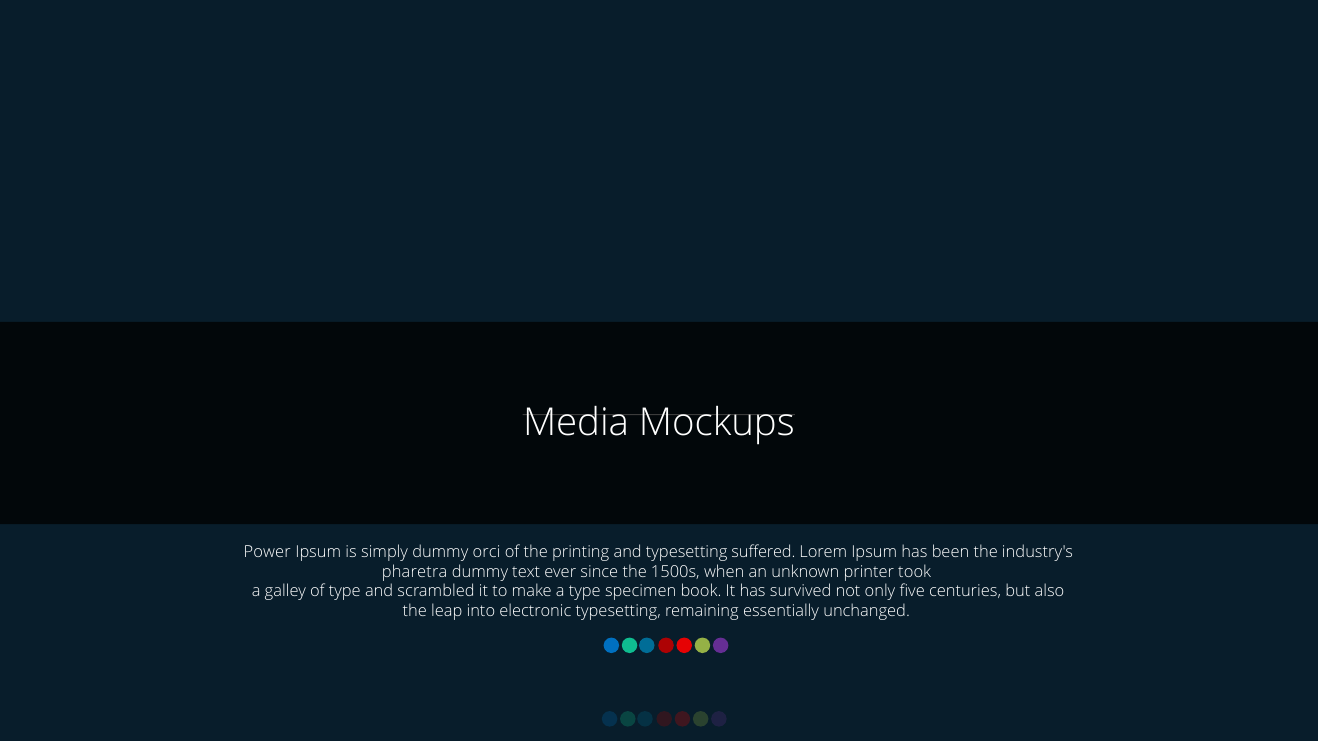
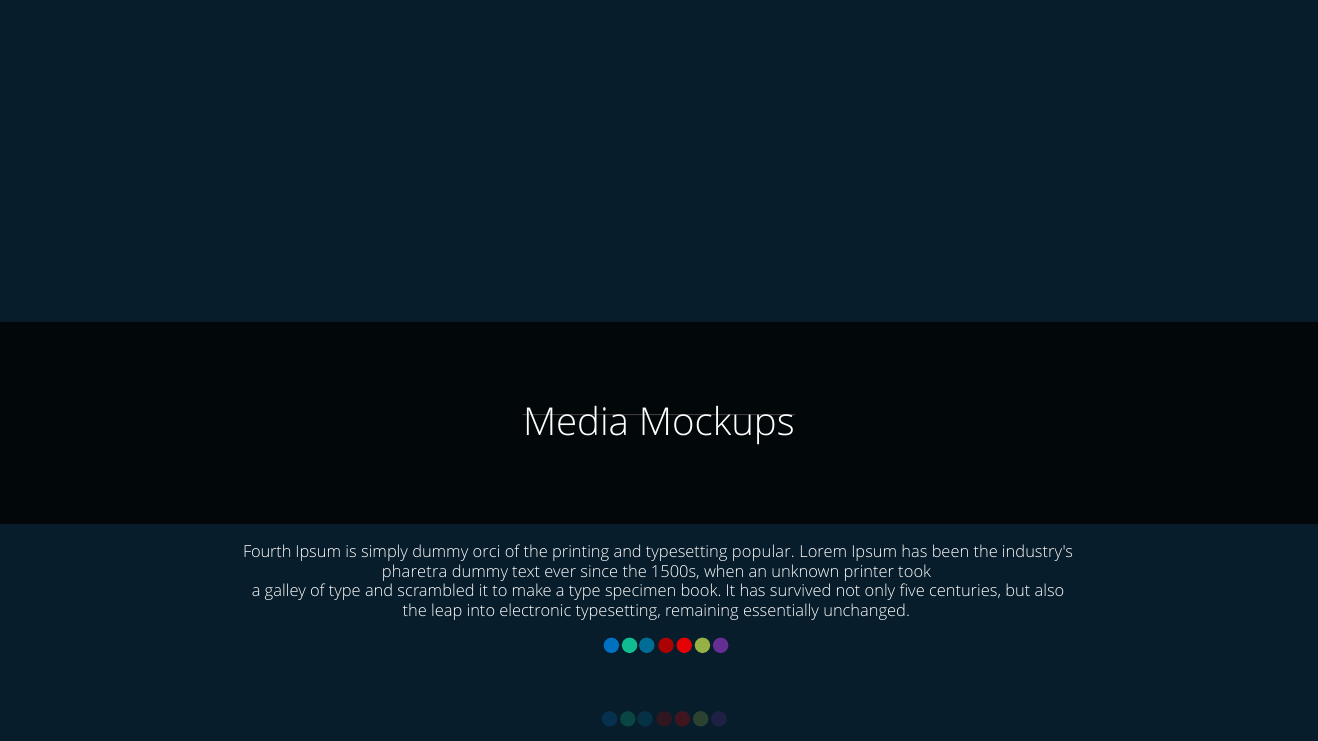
Power: Power -> Fourth (267, 552)
suffered: suffered -> popular (763, 552)
